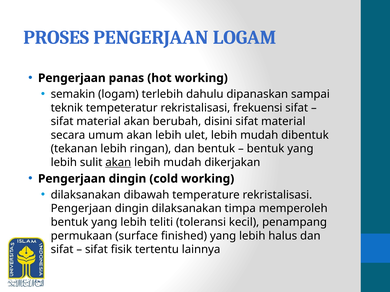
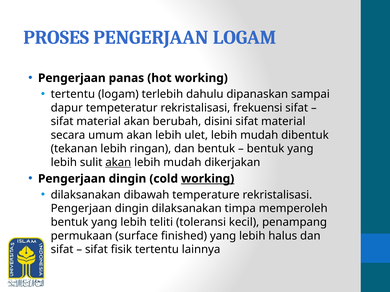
semakin: semakin -> tertentu (73, 94)
teknik: teknik -> dapur (67, 108)
working underline: none -> present (208, 179)
